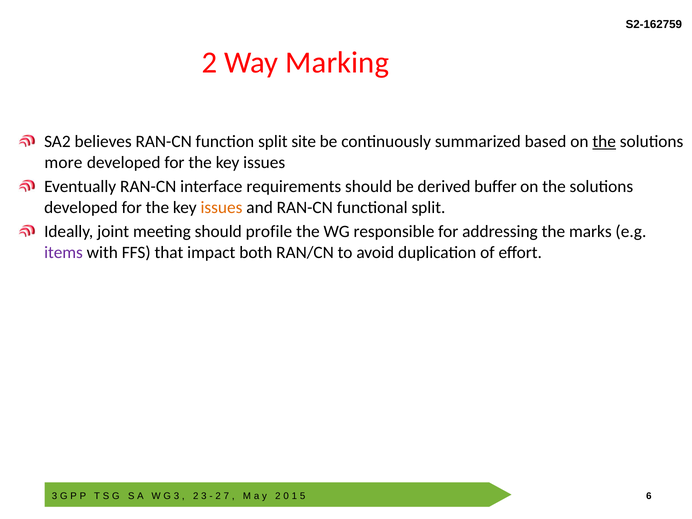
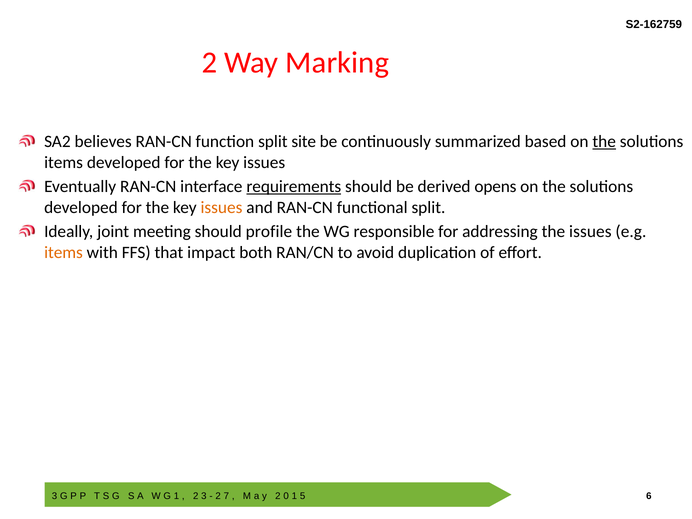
more: more -> items (64, 162)
requirements underline: none -> present (294, 187)
buffer: buffer -> opens (495, 187)
the marks: marks -> issues (590, 232)
items colour: purple -> orange (64, 252)
3: 3 -> 1 (176, 496)
